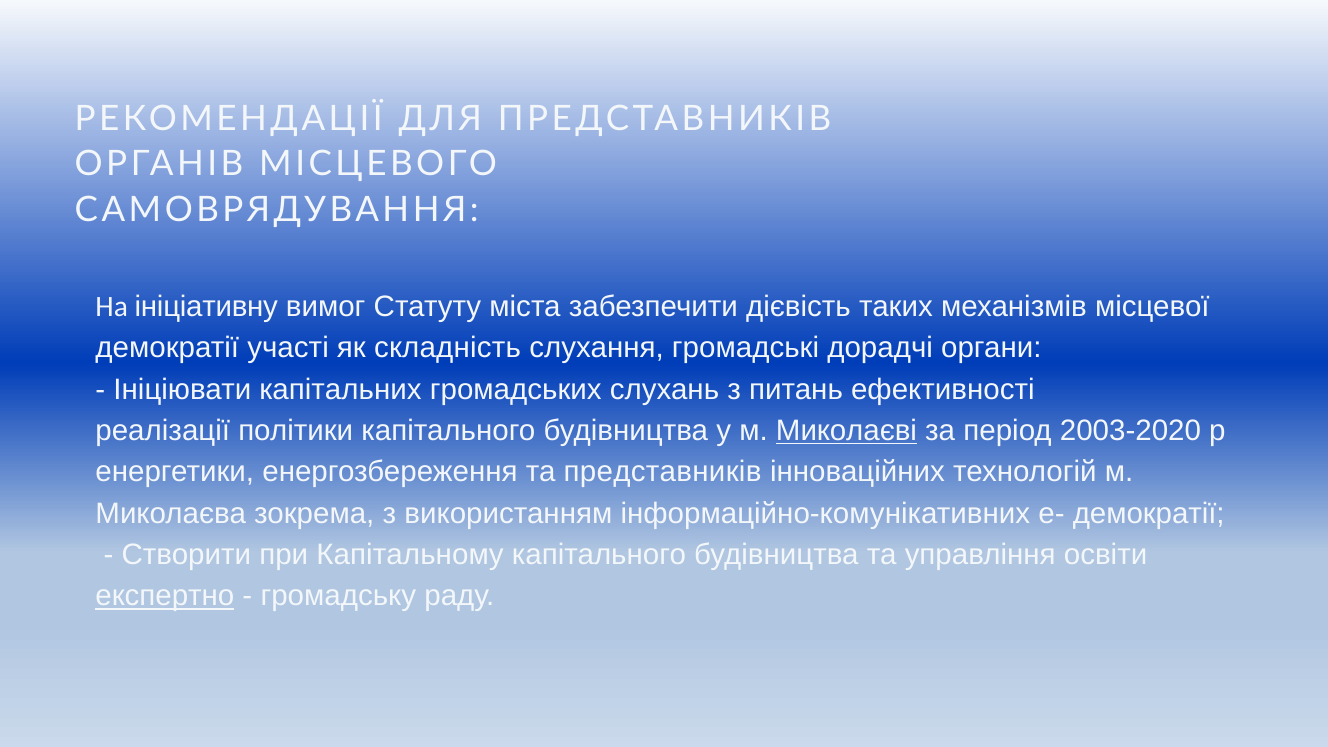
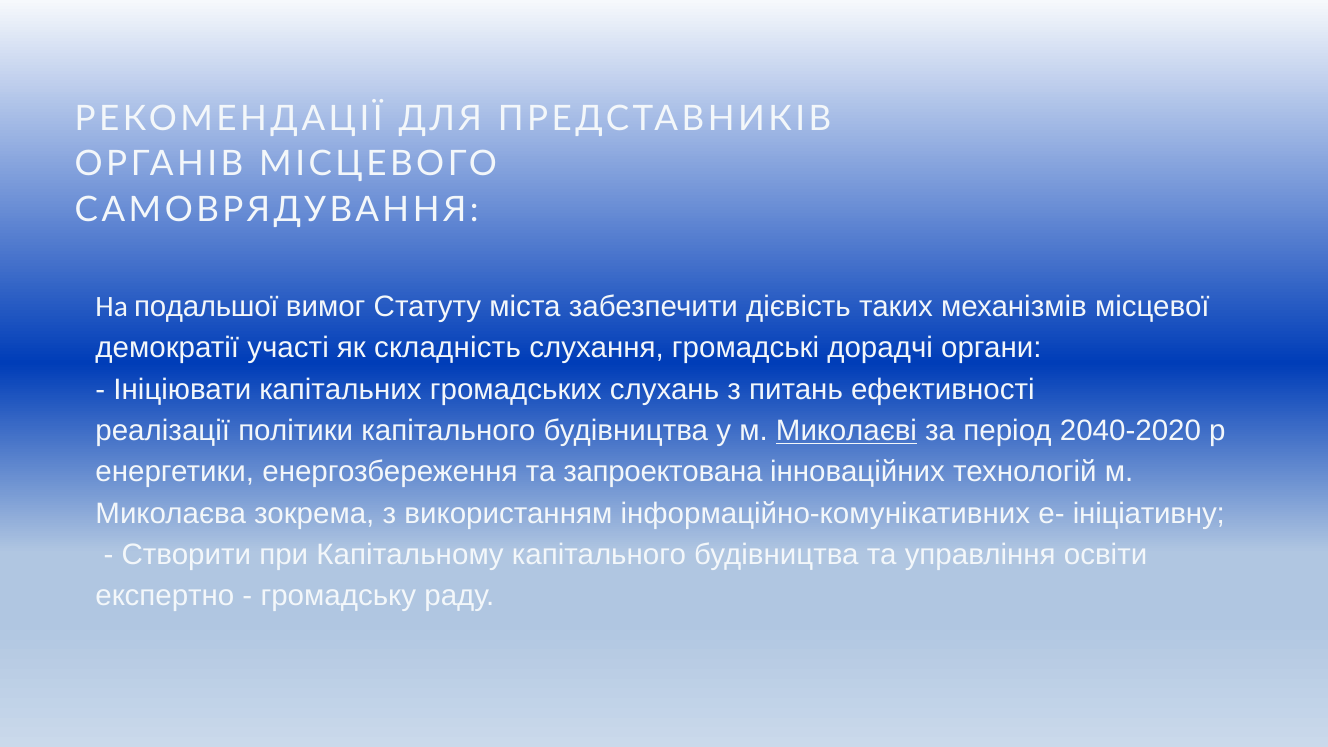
ініціативну: ініціативну -> подальшої (206, 307)
2003-2020: 2003-2020 -> 2040-2020 (1130, 431)
та представників: представників -> запроектована (663, 472)
е- демократії: демократії -> ініціативну (1149, 513)
експертно underline: present -> none (165, 596)
